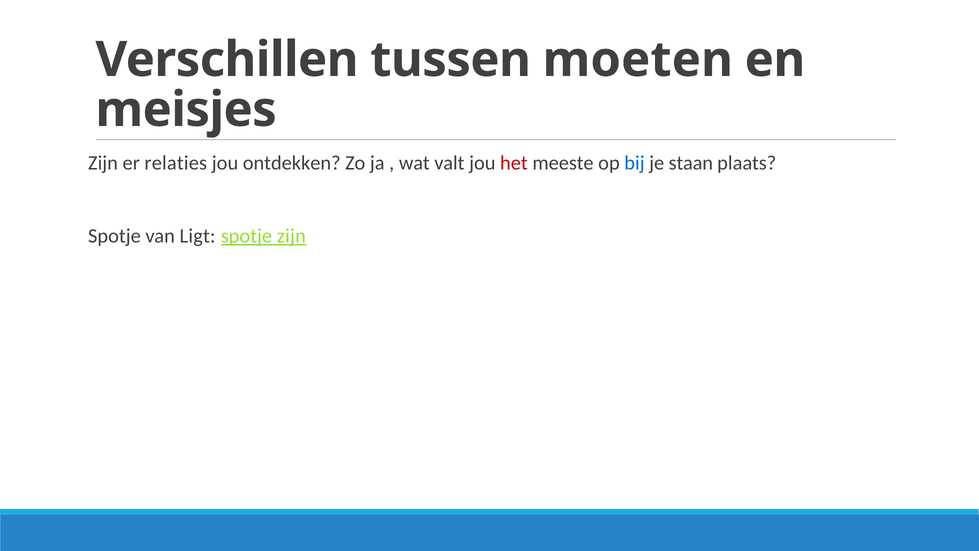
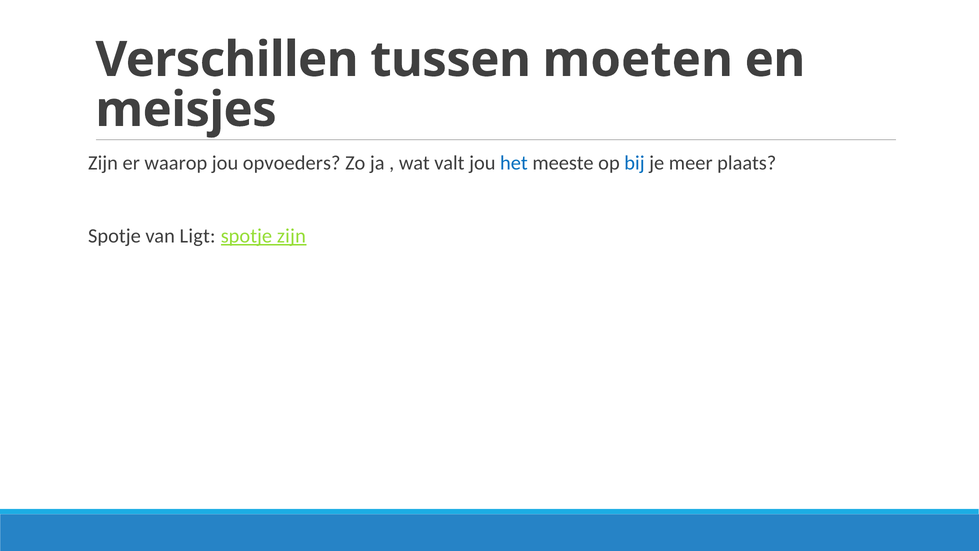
relaties: relaties -> waarop (176, 163)
ontdekken: ontdekken -> opvoeders (292, 163)
het colour: red -> blue (514, 163)
staan: staan -> meer (691, 163)
